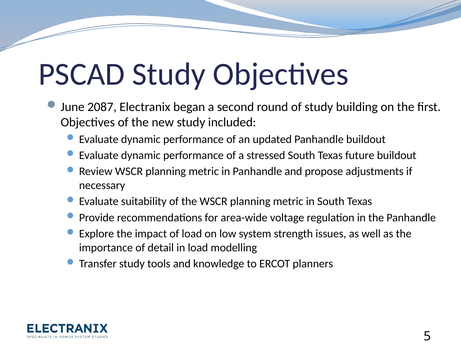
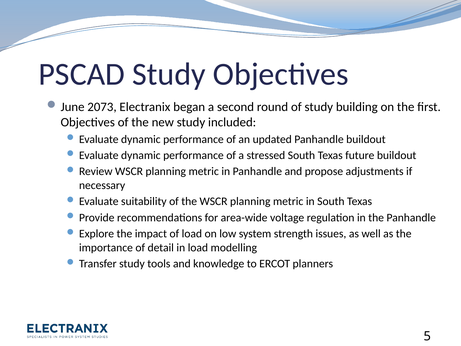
2087: 2087 -> 2073 (102, 107)
